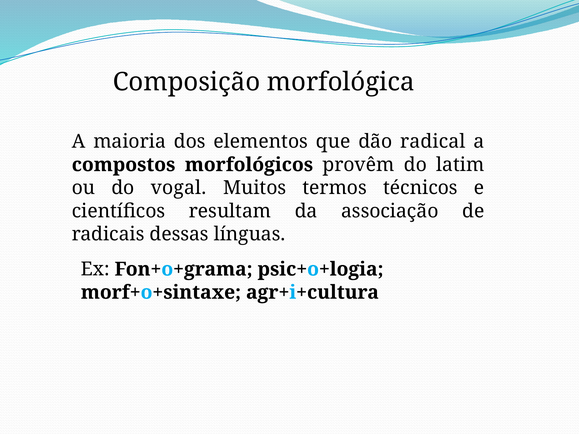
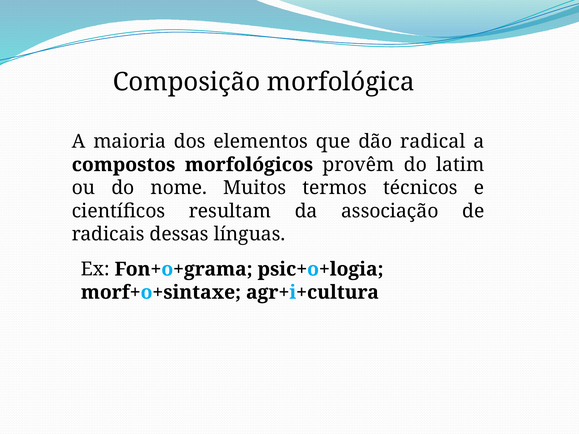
vogal: vogal -> nome (179, 188)
